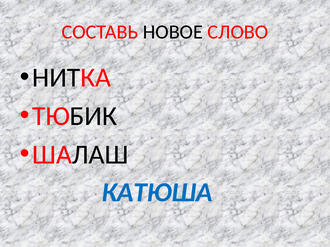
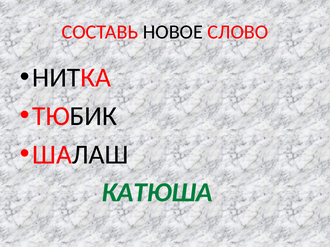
КАТЮША colour: blue -> green (157, 193)
